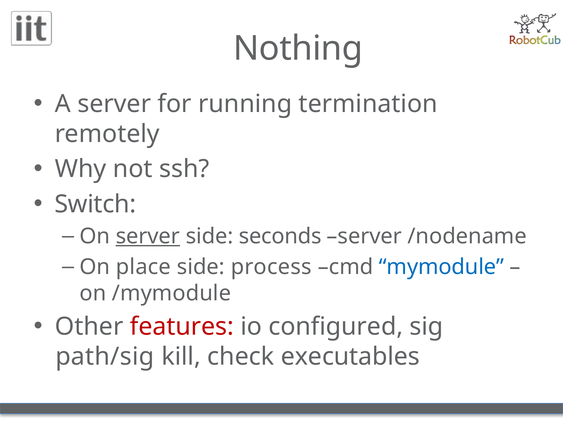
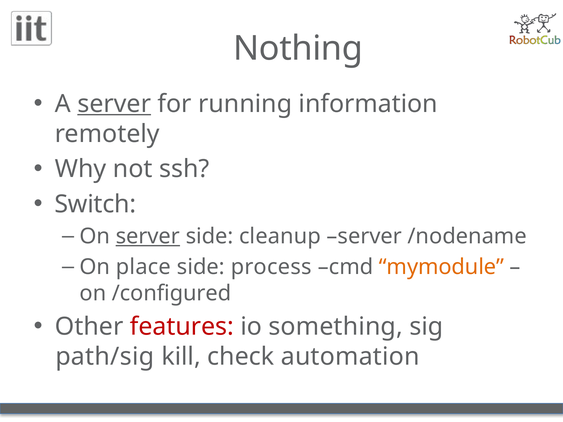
server underline: none -> present (114, 104)
termination: termination -> information (368, 104)
seconds: seconds -> cleanup (280, 237)
mymodule colour: blue -> orange (441, 267)
/mymodule: /mymodule -> /configured (172, 293)
configured: configured -> something (336, 327)
executables: executables -> automation (350, 357)
